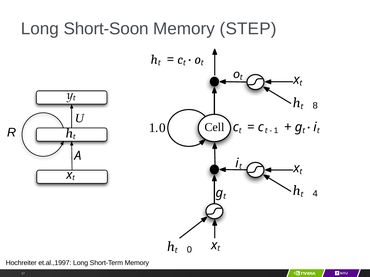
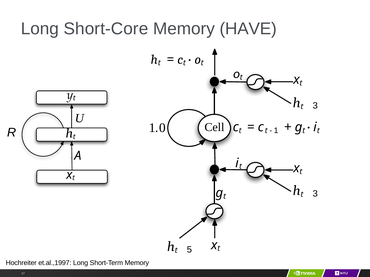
Short-Soon: Short-Soon -> Short-Core (106, 29)
STEP: STEP -> HAVE (248, 29)
8: 8 -> 3 (315, 106)
4: 4 -> 3 (315, 194)
0: 0 -> 5 (189, 250)
